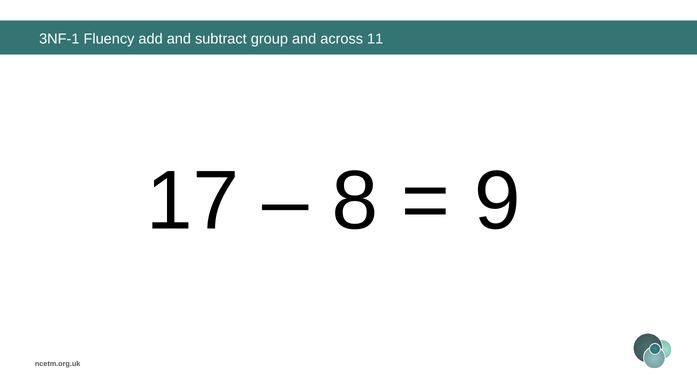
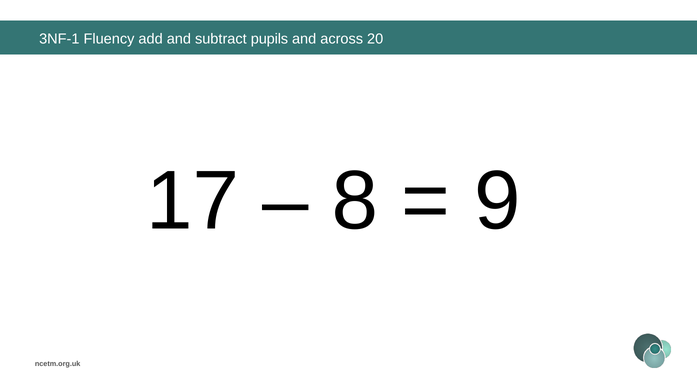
group: group -> pupils (269, 39)
11: 11 -> 20 (375, 39)
